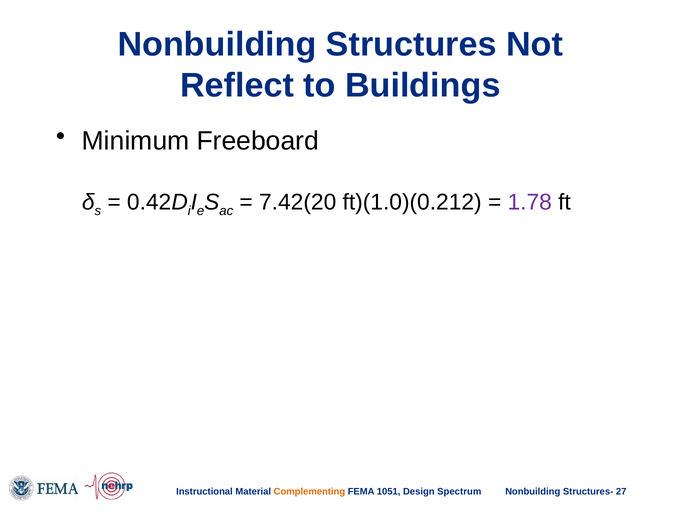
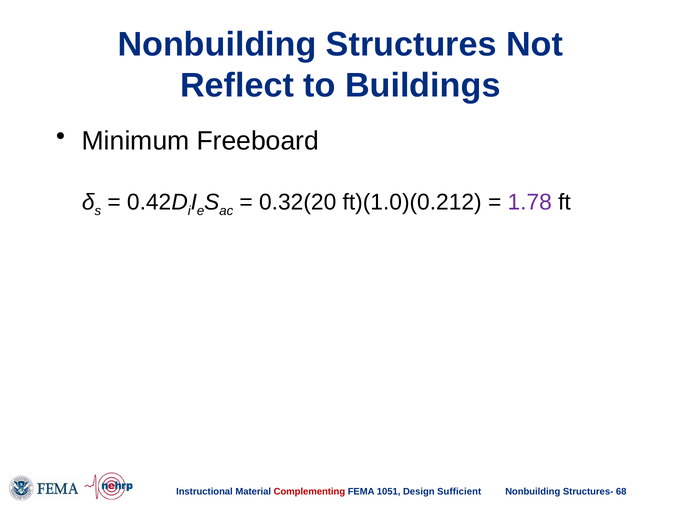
7.42(20: 7.42(20 -> 0.32(20 (298, 202)
Complementing colour: orange -> red (309, 492)
Spectrum: Spectrum -> Sufficient (459, 492)
27: 27 -> 68 (621, 492)
